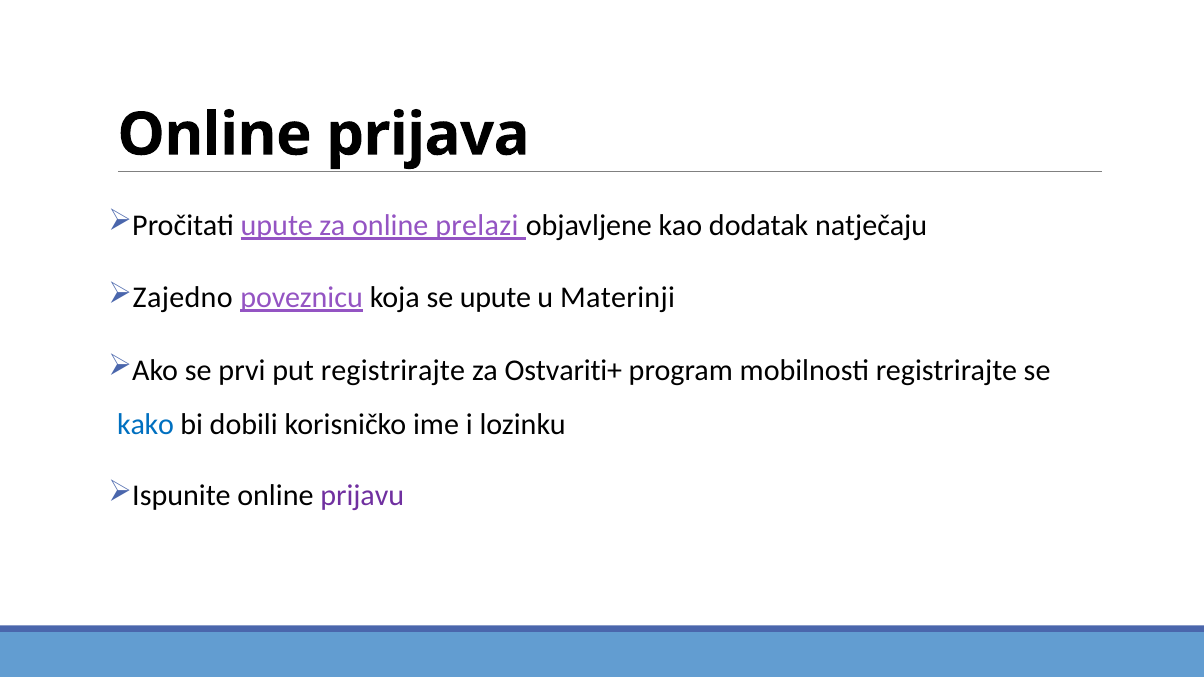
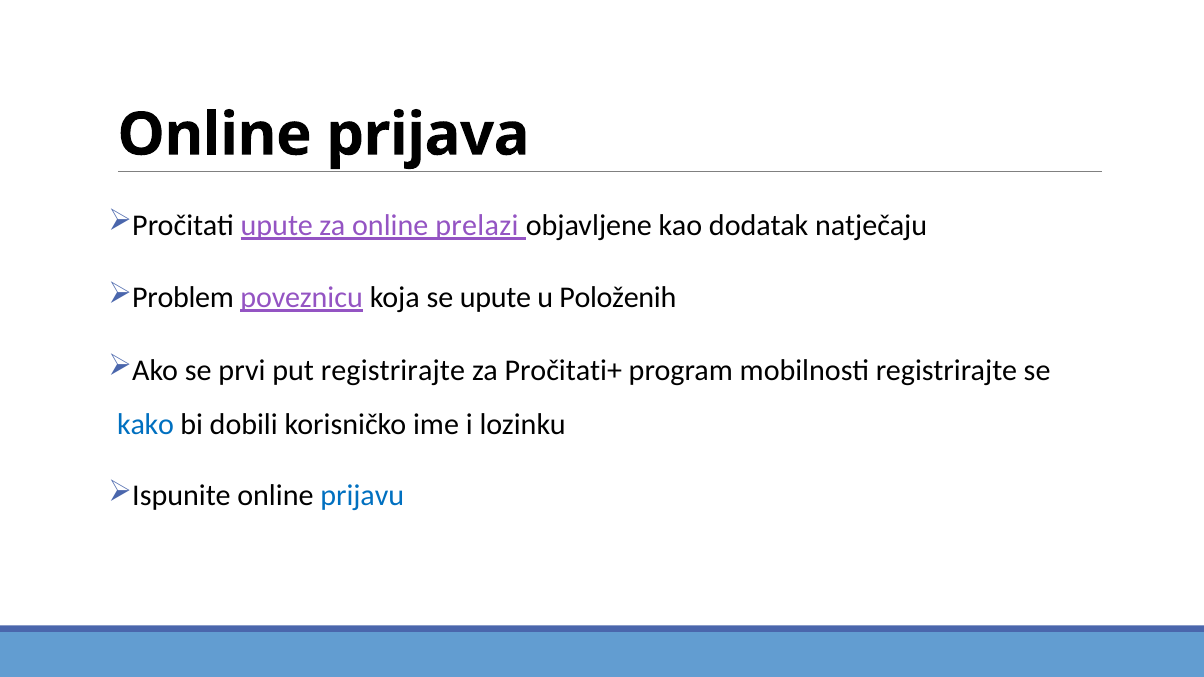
Zajedno: Zajedno -> Problem (183, 298)
Materinji: Materinji -> Položenih (618, 298)
Ostvariti+: Ostvariti+ -> Pročitati+ (563, 370)
prijavu colour: purple -> blue (362, 496)
